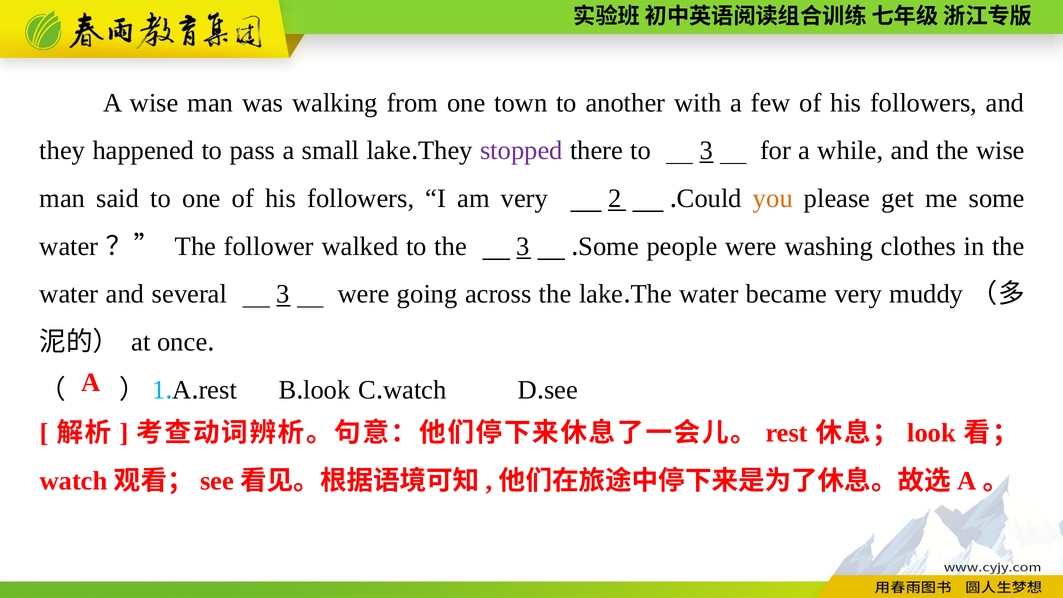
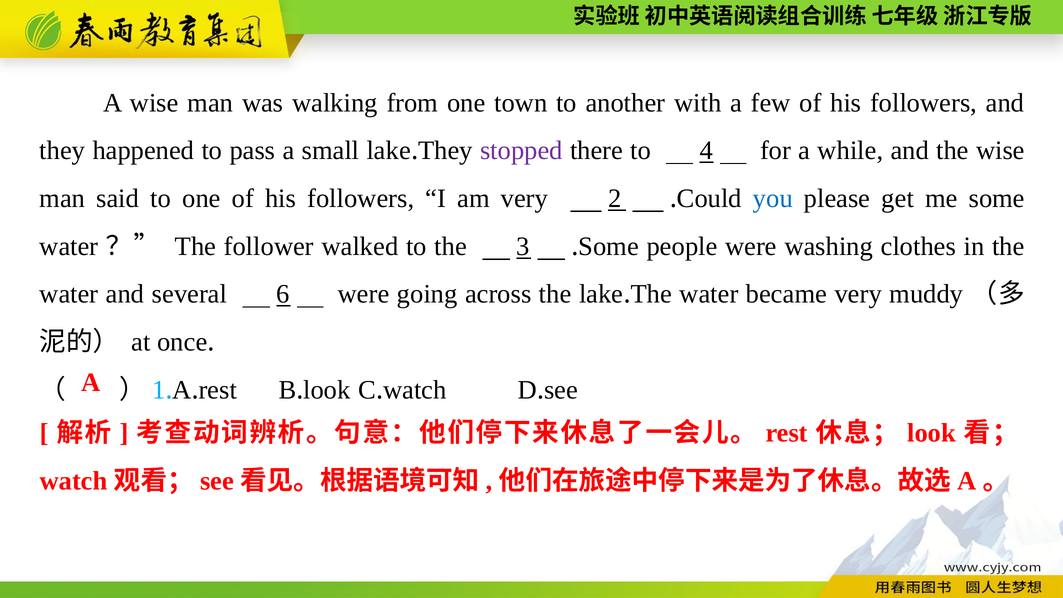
to 3: 3 -> 4 (706, 151)
you colour: orange -> blue (773, 199)
several 3: 3 -> 6 (283, 294)
